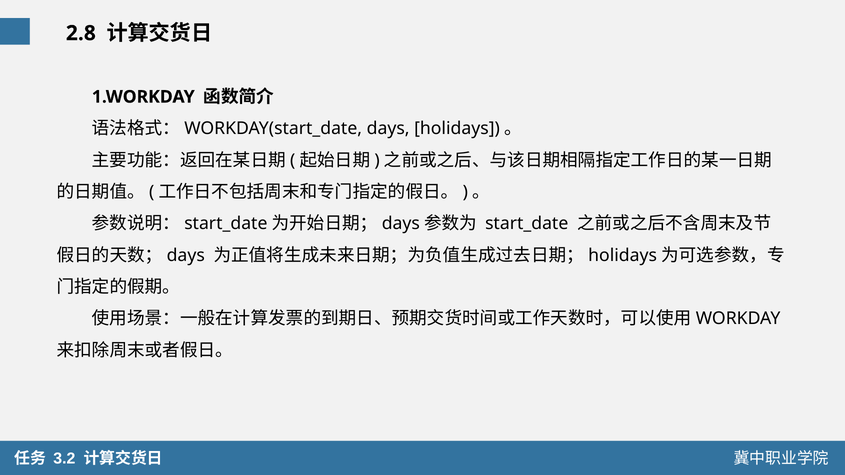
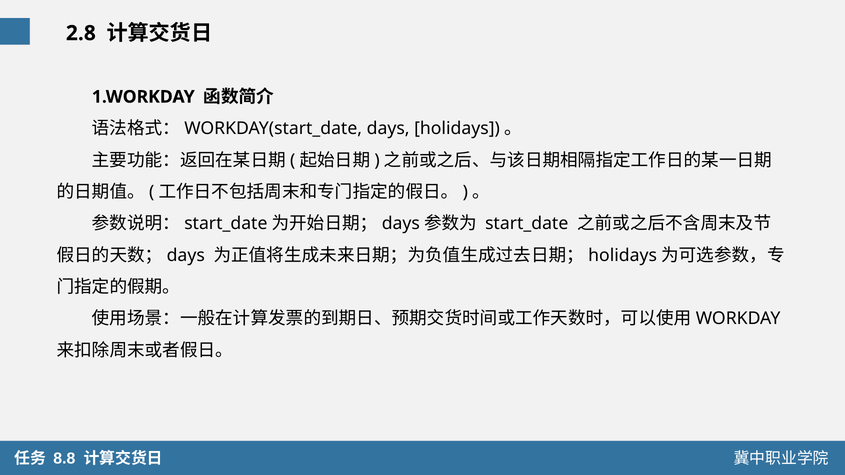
3.2: 3.2 -> 8.8 (64, 459)
